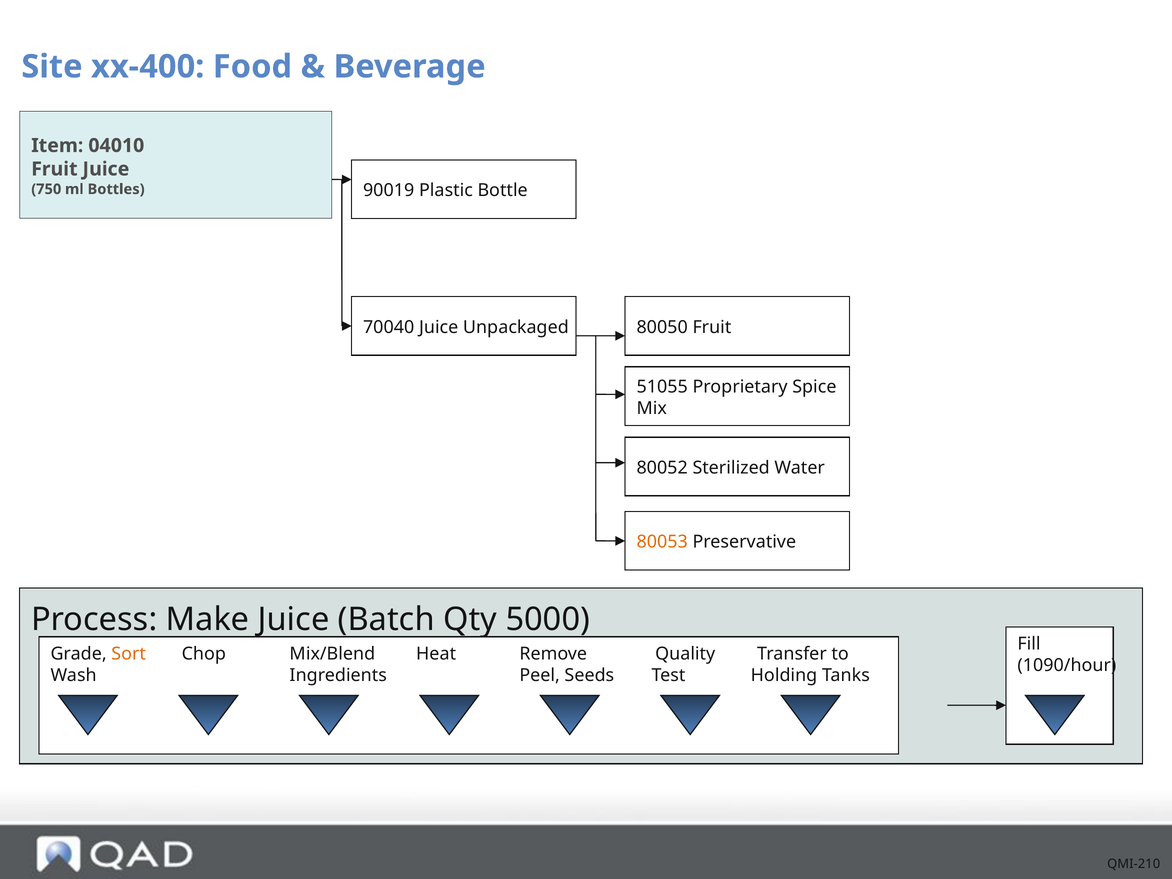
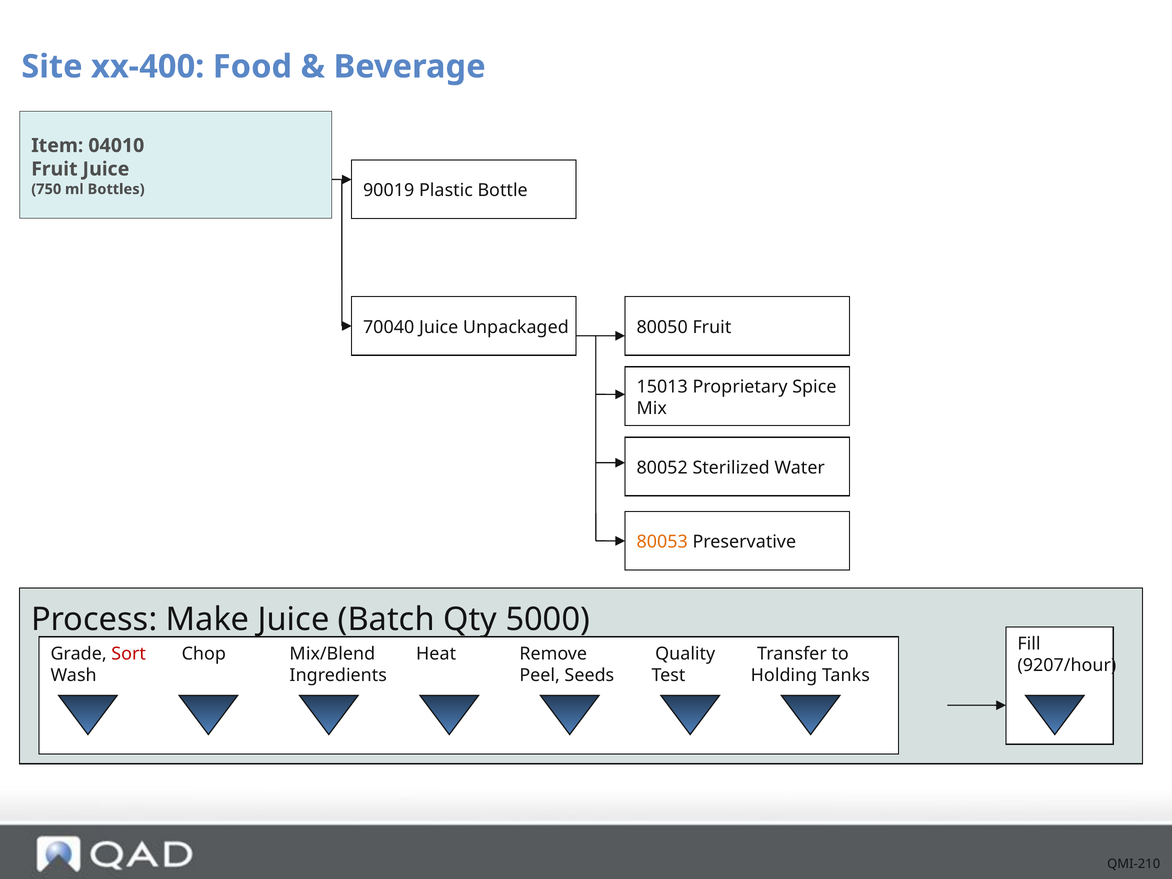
51055: 51055 -> 15013 (662, 387)
Sort colour: orange -> red (129, 654)
1090/hour: 1090/hour -> 9207/hour (1067, 665)
